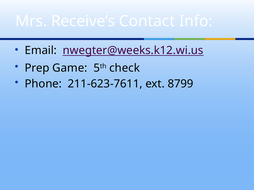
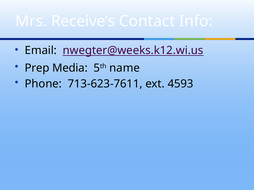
Game: Game -> Media (70, 68)
check: check -> name (125, 68)
211-623-7611: 211-623-7611 -> 713-623-7611 (105, 84)
8799: 8799 -> 4593 (181, 84)
